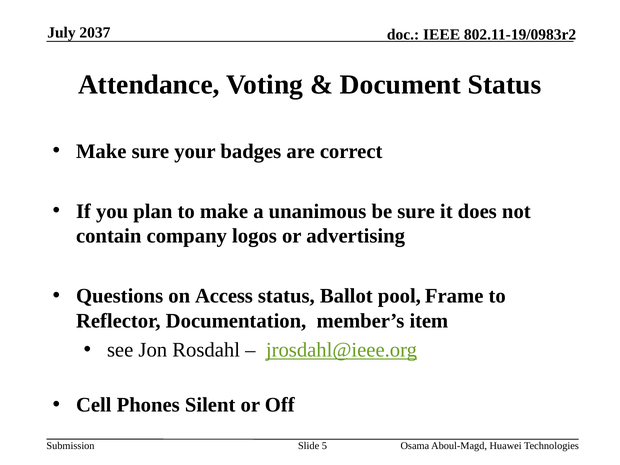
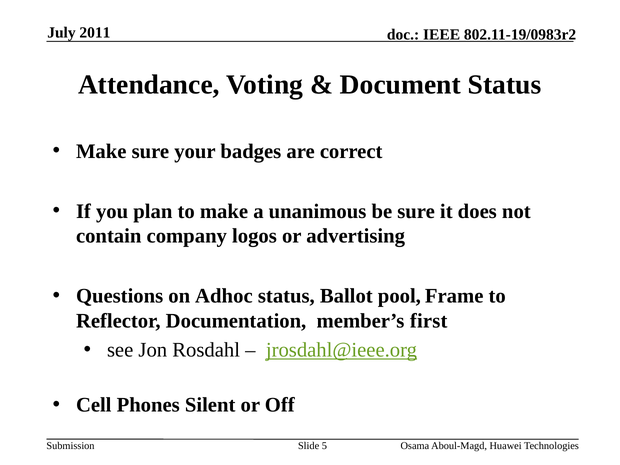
2037: 2037 -> 2011 (95, 33)
Access: Access -> Adhoc (224, 296)
item: item -> first (429, 321)
